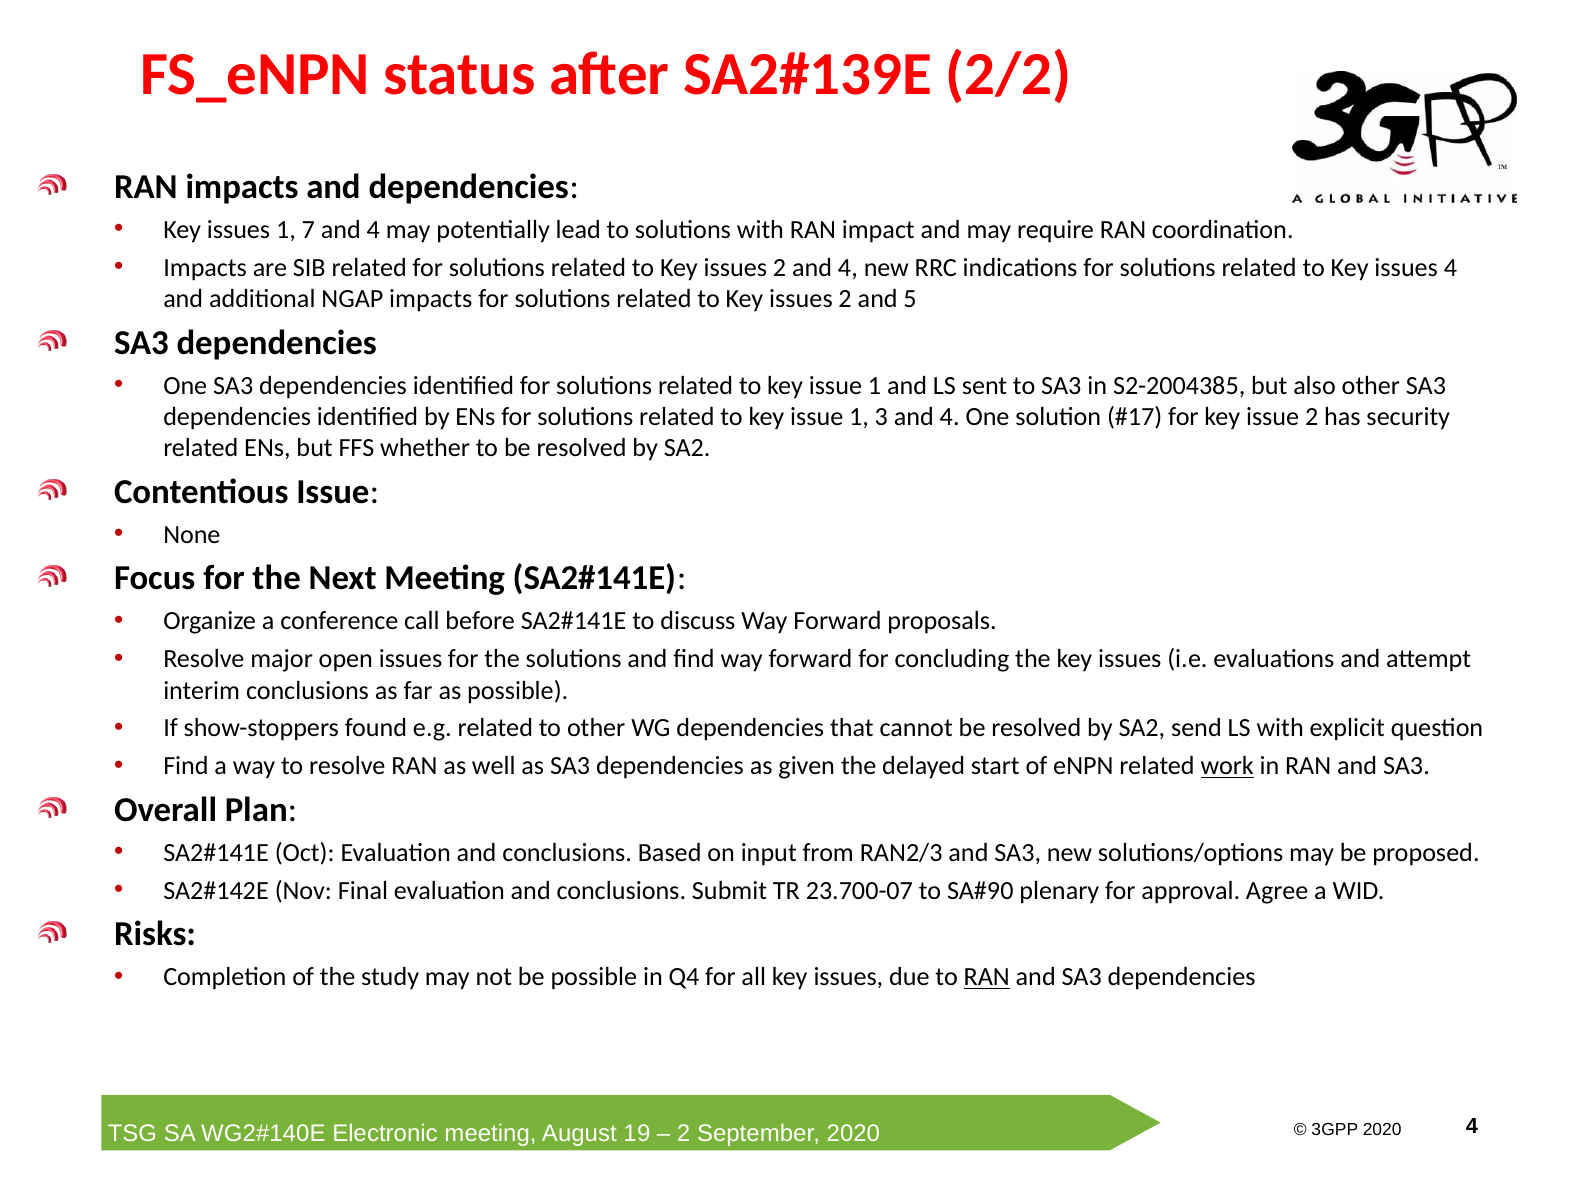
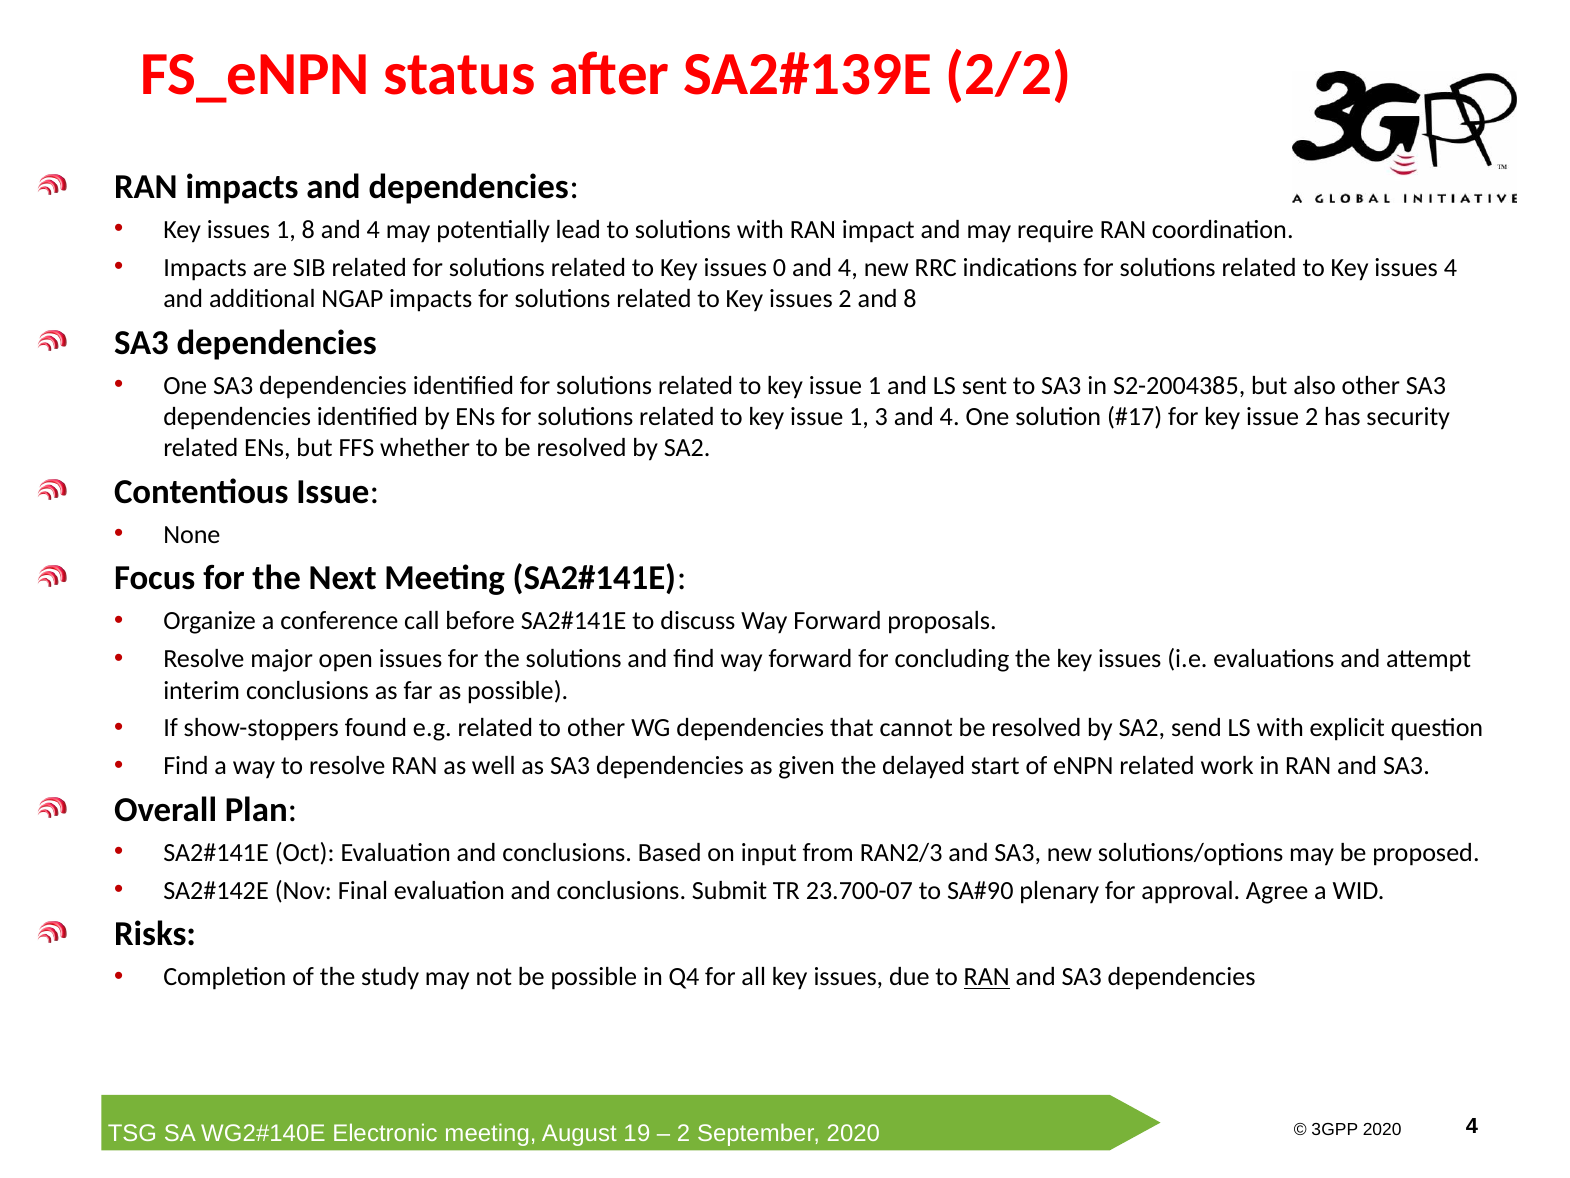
1 7: 7 -> 8 (308, 230)
2: 2 -> 0 (780, 267)
and 5: 5 -> 8 (910, 299)
work underline: present -> none (1227, 766)
